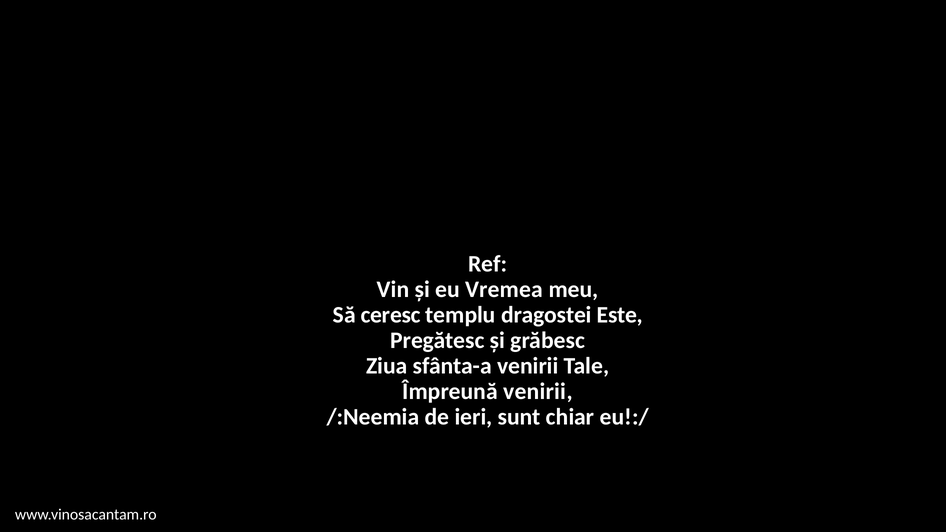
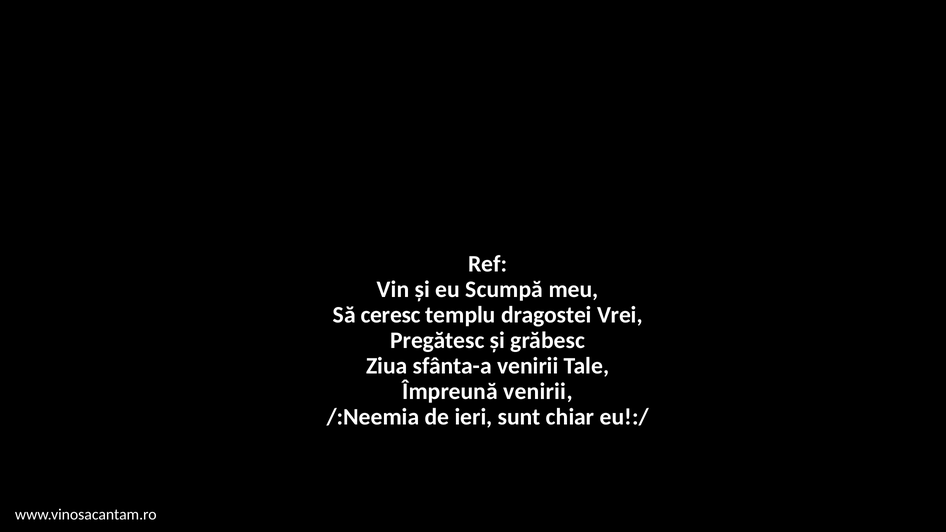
Vremea: Vremea -> Scumpă (504, 290)
Este: Este -> Vrei (620, 315)
